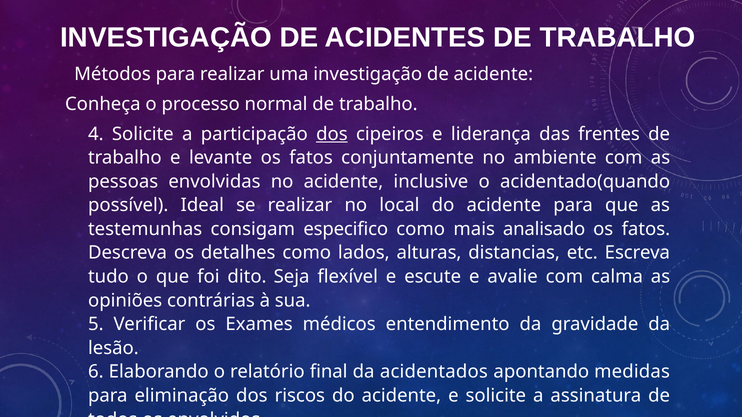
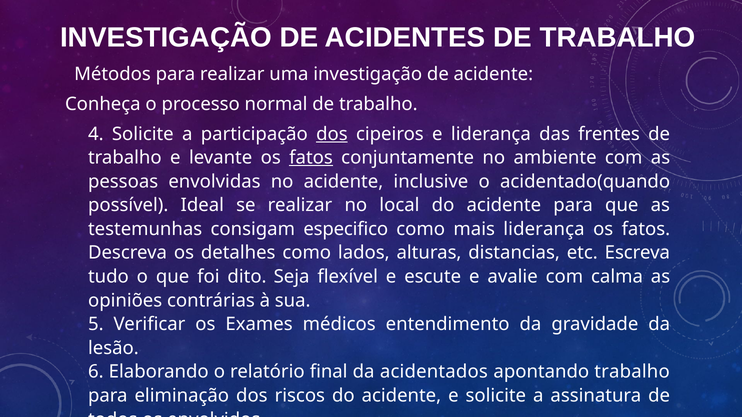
fatos underline: none -> present (311, 158)
mais analisado: analisado -> liderança (544, 229)
apontando medidas: medidas -> trabalho (632, 372)
